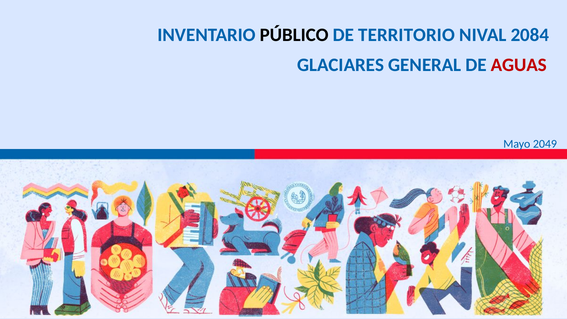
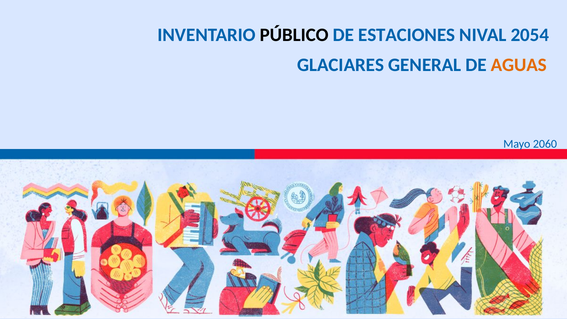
TERRITORIO: TERRITORIO -> ESTACIONES (407, 35)
2084: 2084 -> 2054 (530, 35)
AGUAS colour: red -> orange (519, 65)
2049: 2049 -> 2060 (545, 144)
